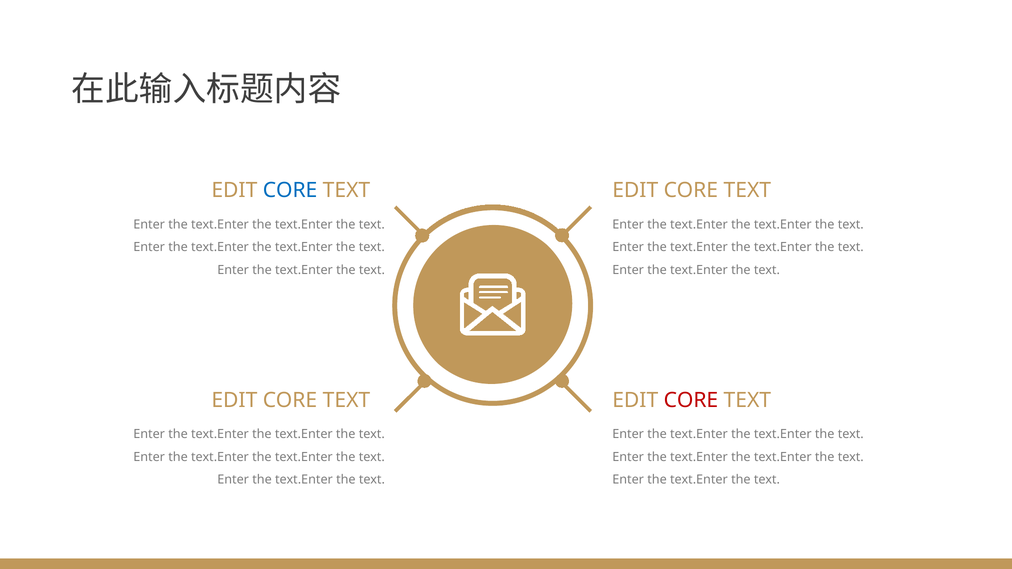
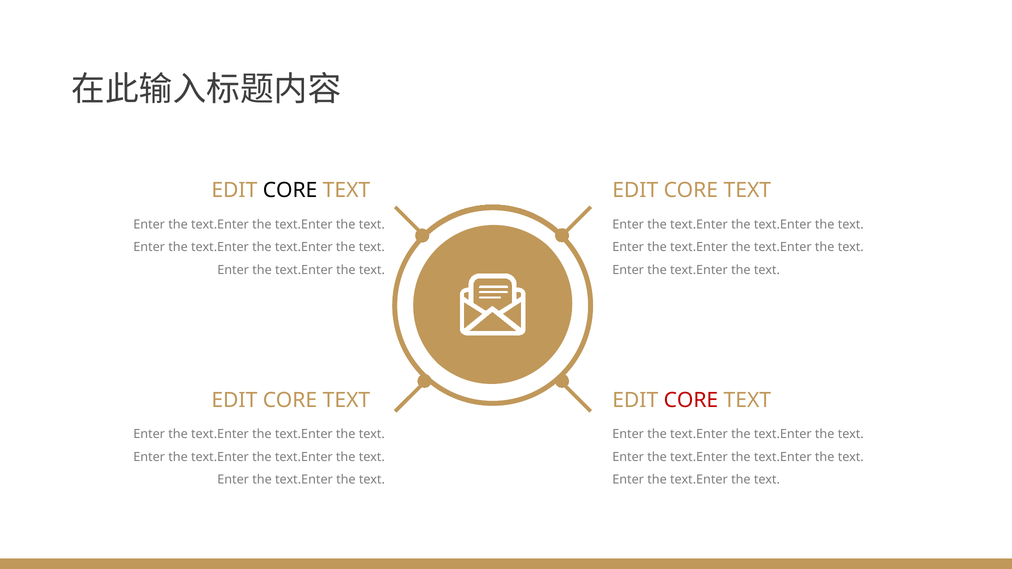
CORE colour: blue -> black (290, 191)
